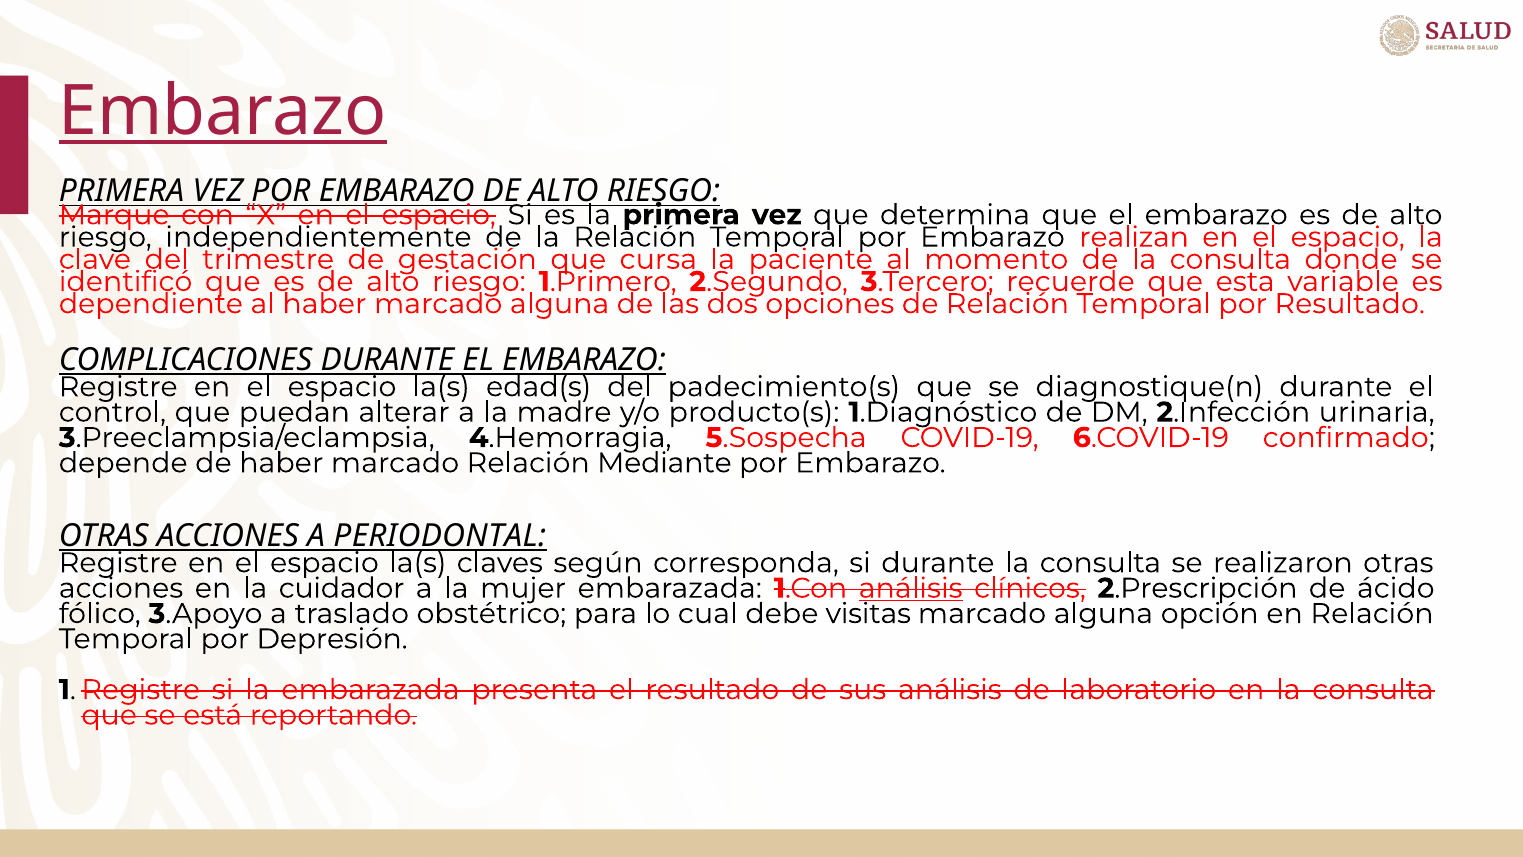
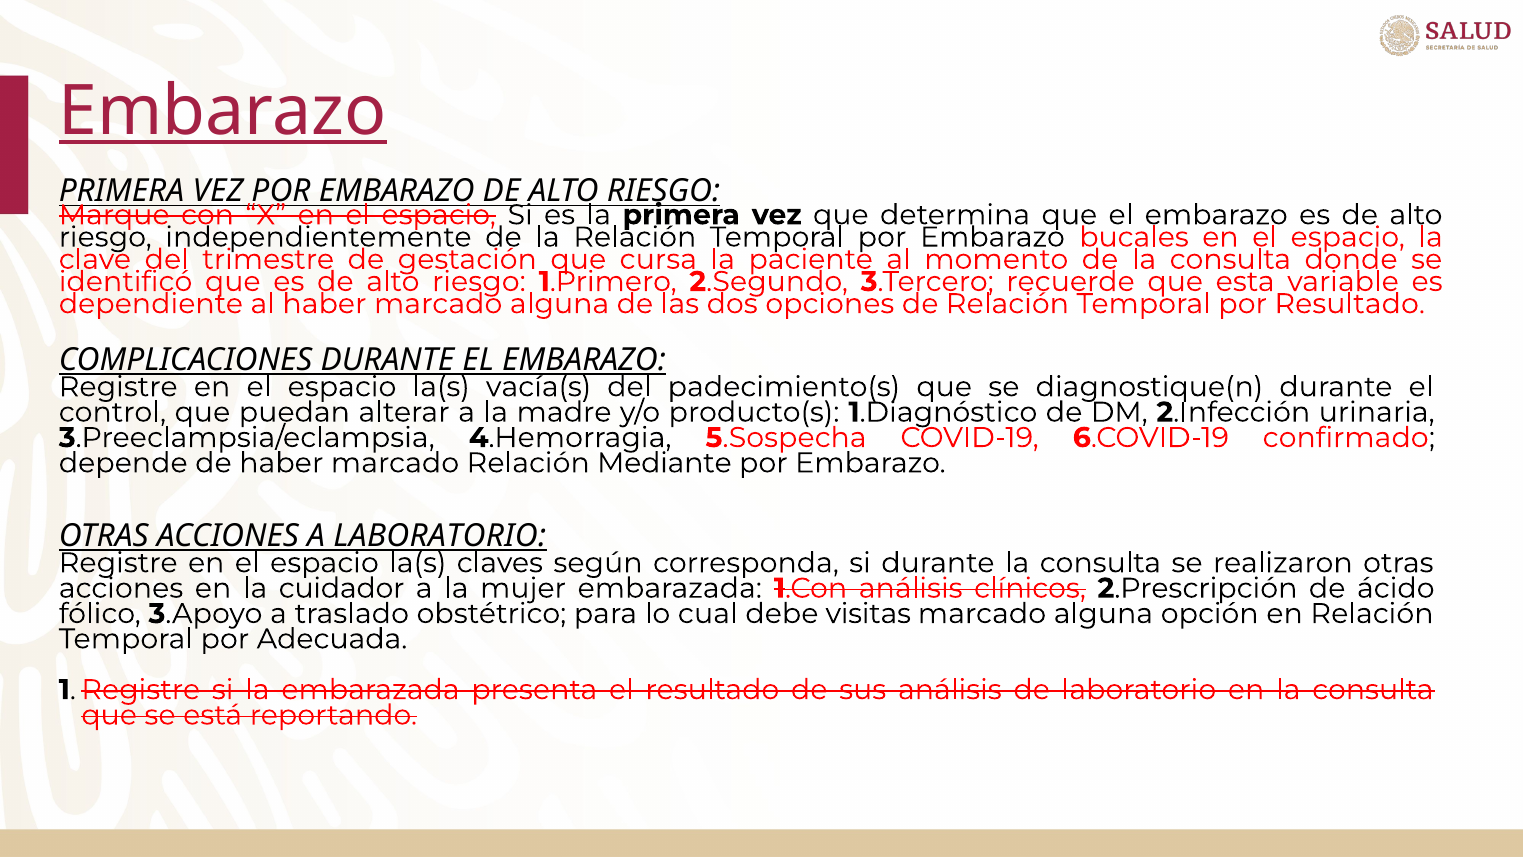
realizan: realizan -> bucales (1134, 237)
edad(s: edad(s -> vacía(s (539, 387)
A PERIODONTAL: PERIODONTAL -> LABORATORIO (440, 536)
análisis underline: present -> none (911, 588)
Depresión: Depresión -> Adecuada (332, 639)
